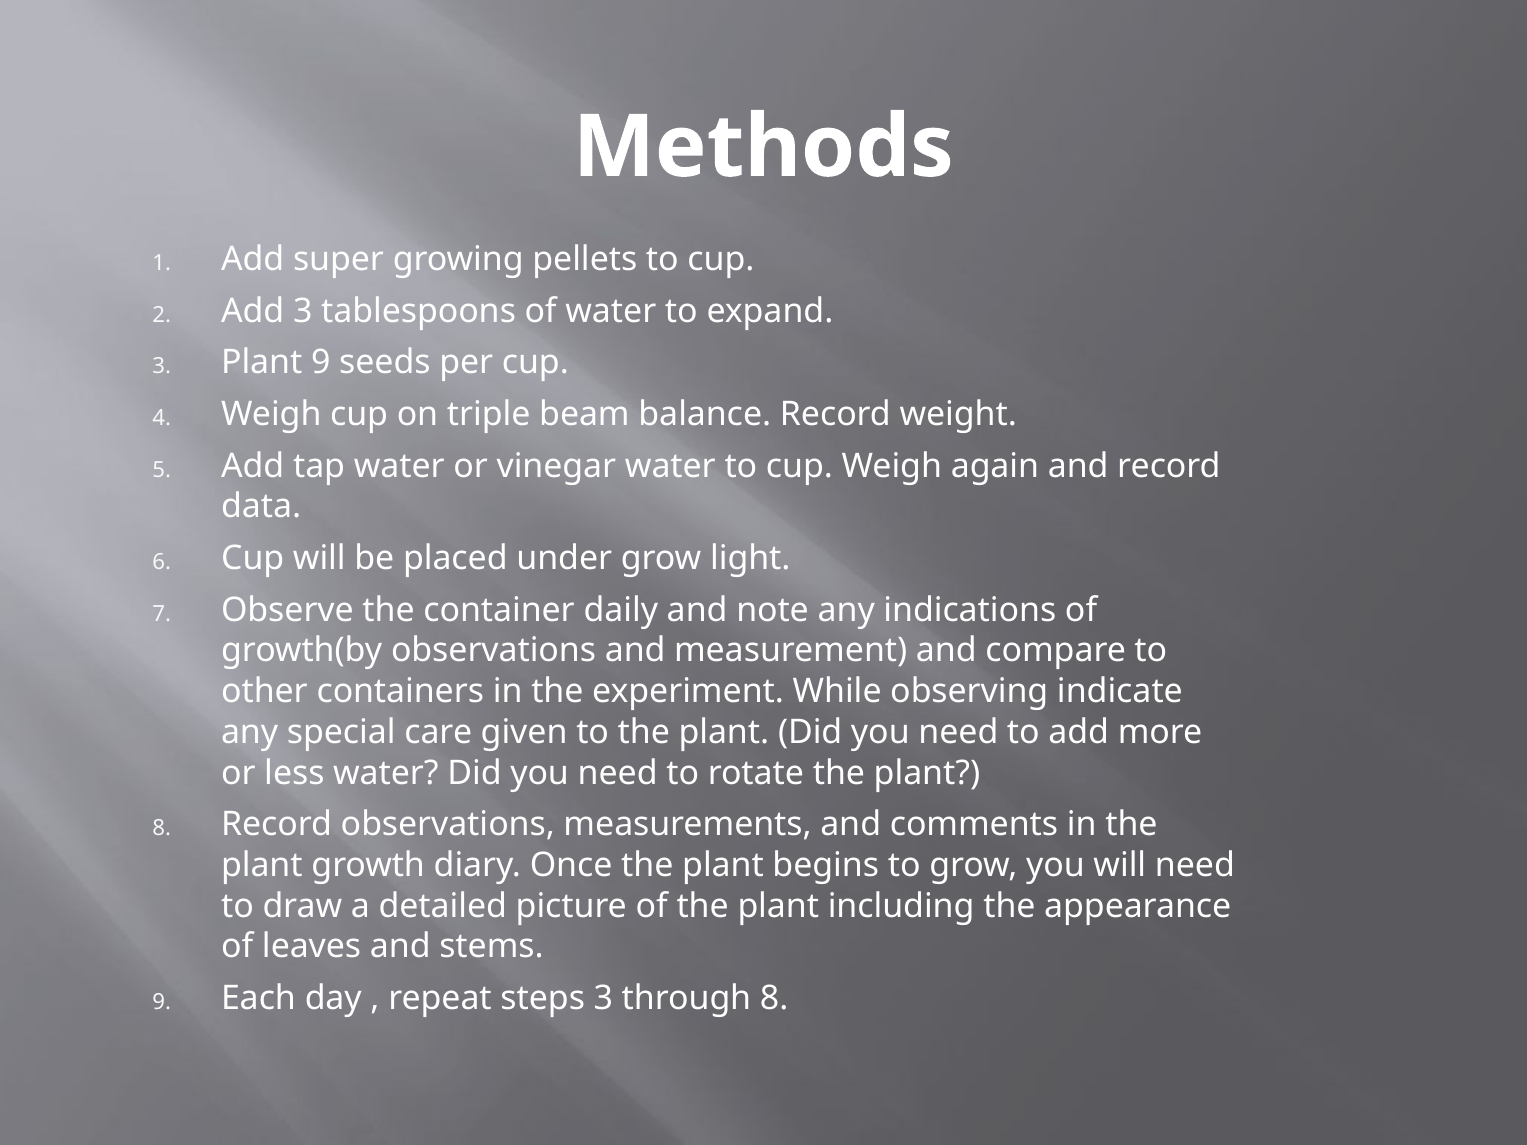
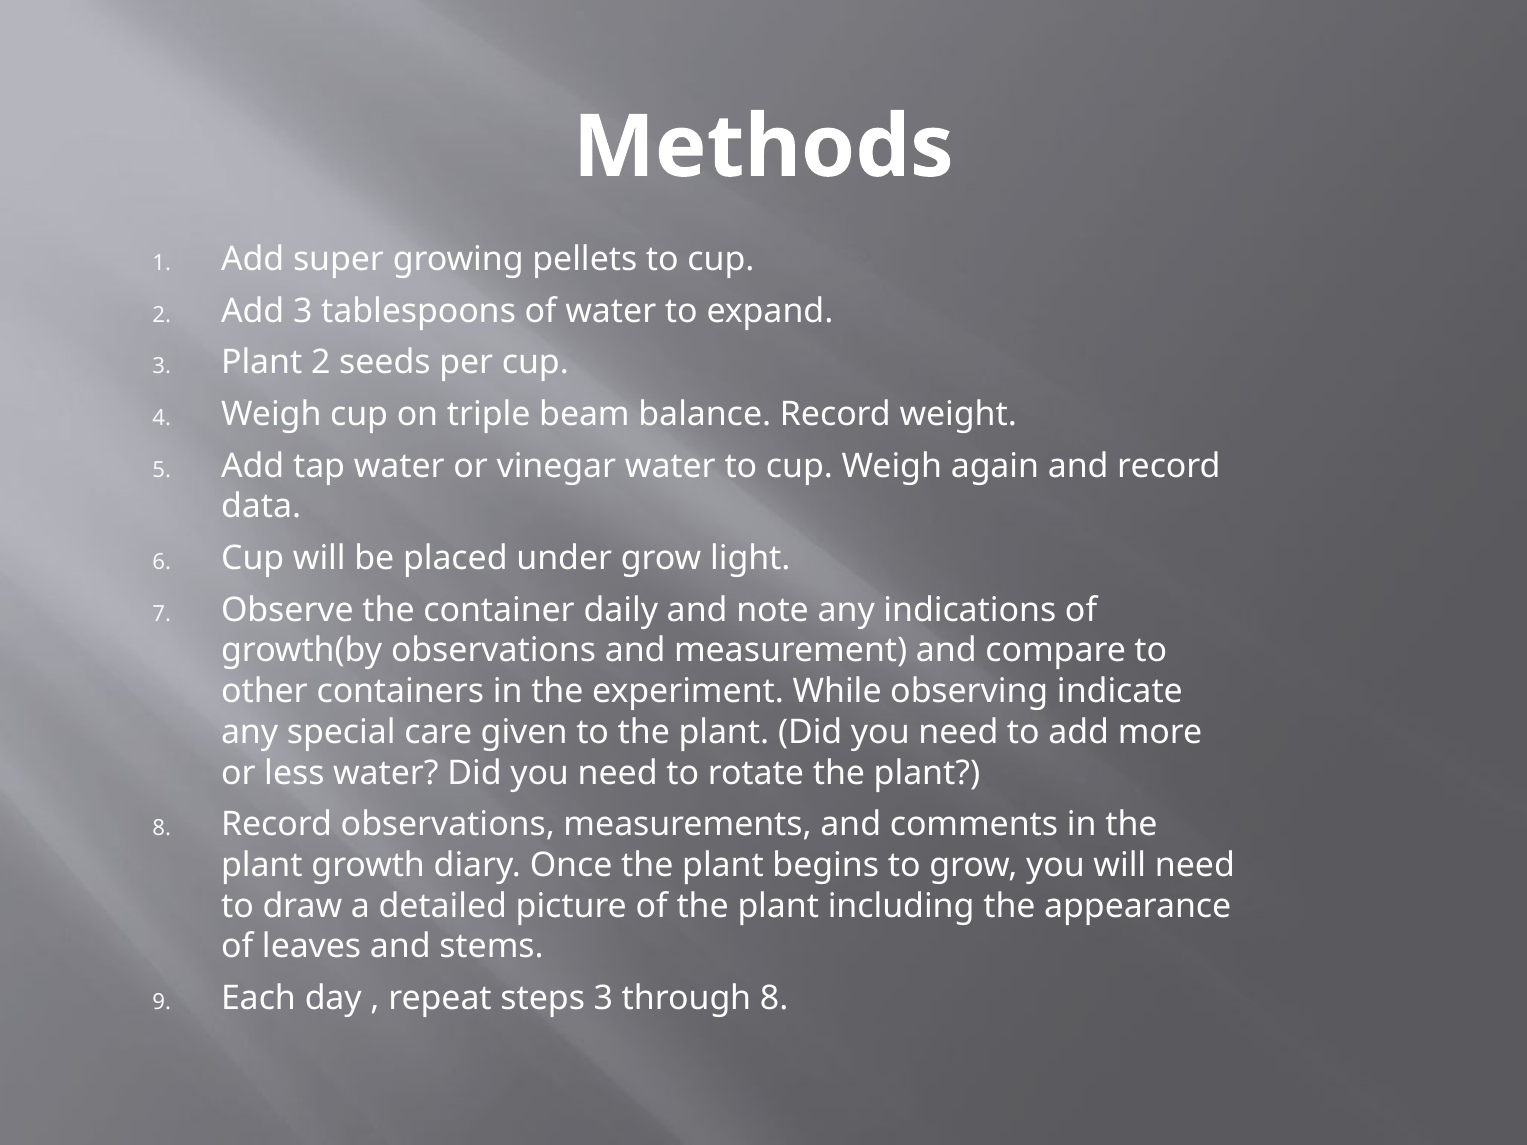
Plant 9: 9 -> 2 (321, 363)
